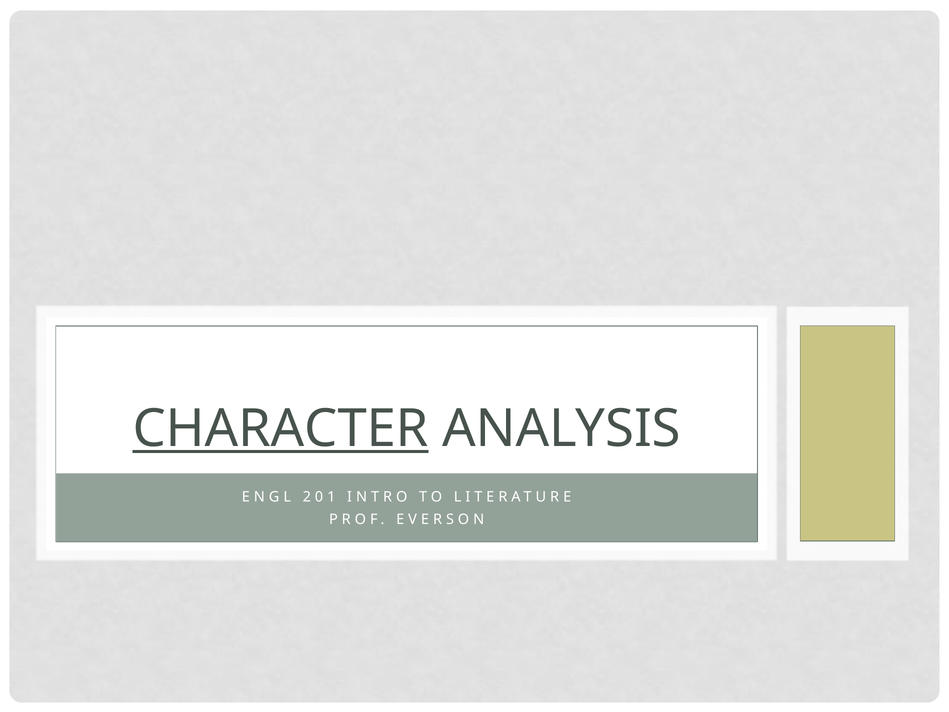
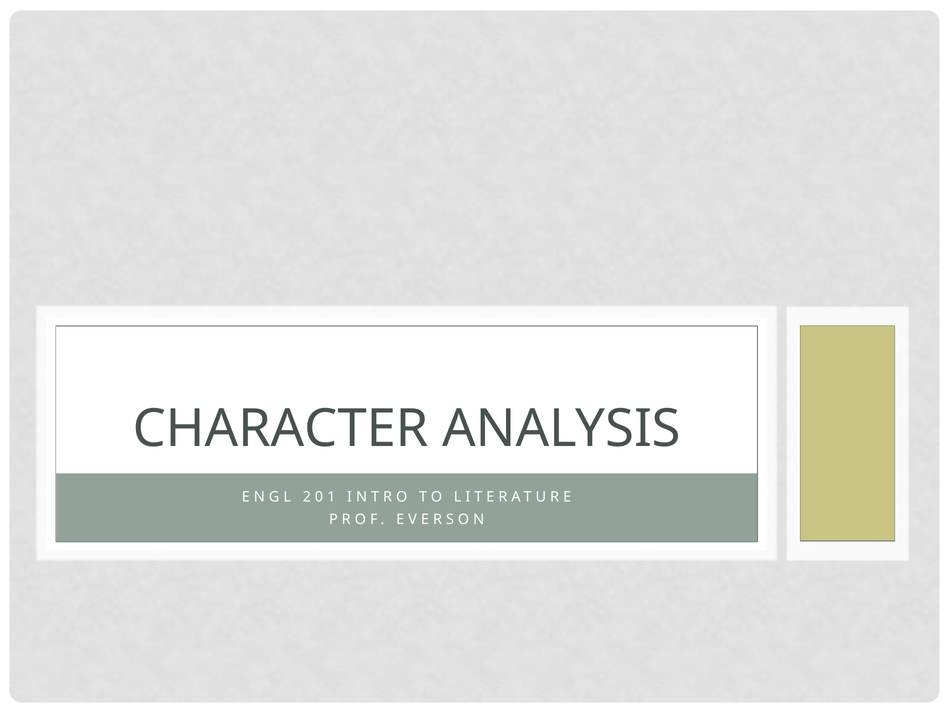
CHARACTER underline: present -> none (281, 429)
